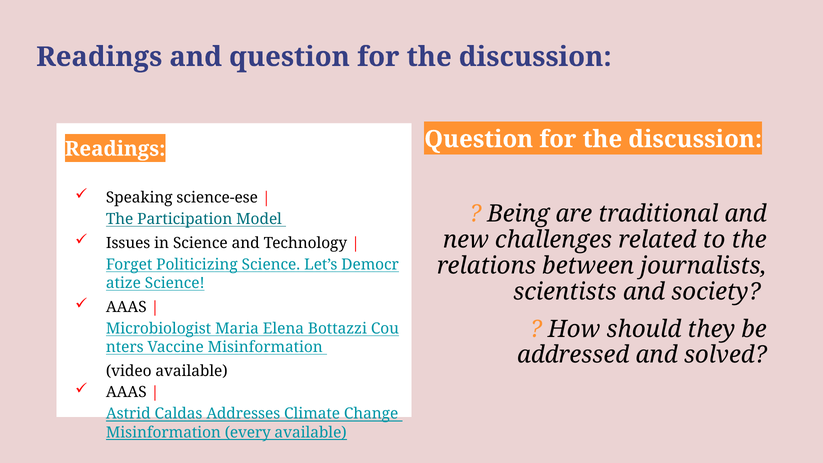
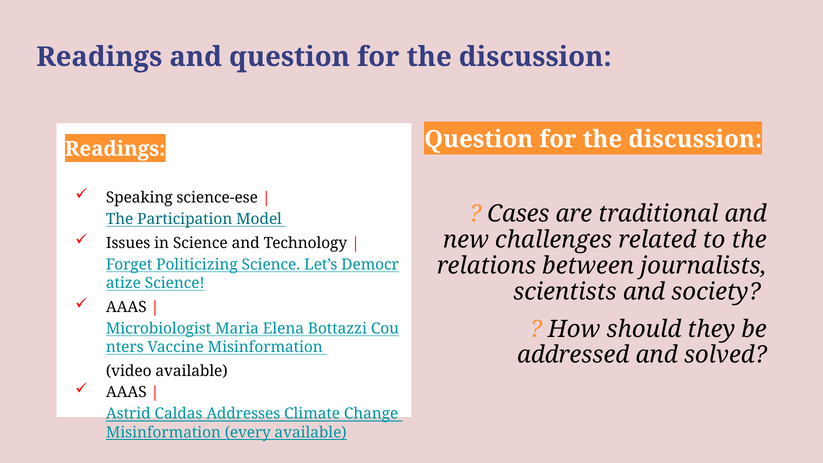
Being: Being -> Cases (518, 214)
